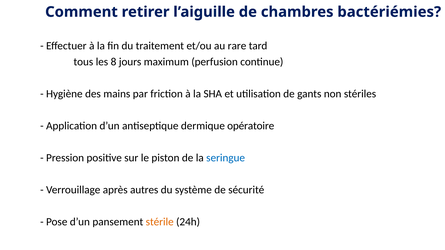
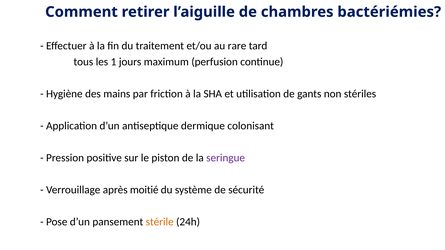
8: 8 -> 1 (113, 62)
opératoire: opératoire -> colonisant (251, 126)
seringue colour: blue -> purple (226, 158)
autres: autres -> moitié (144, 190)
